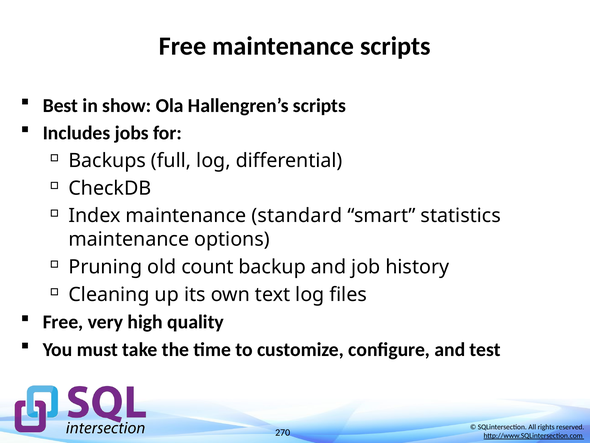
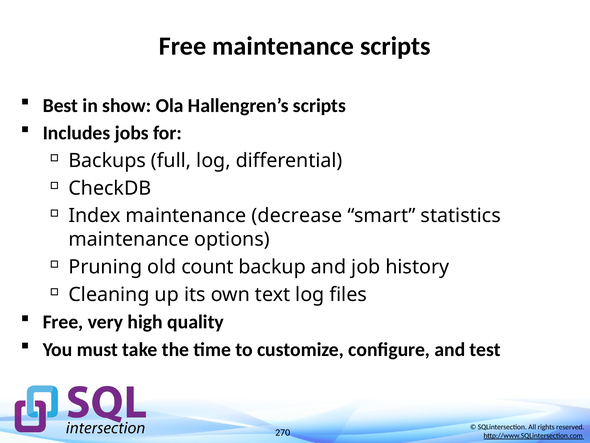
standard: standard -> decrease (297, 216)
